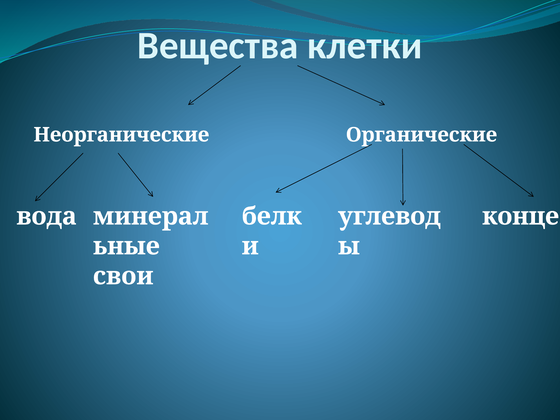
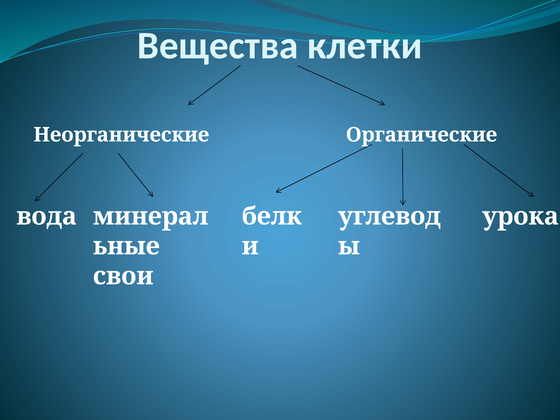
конце: конце -> урока (520, 216)
